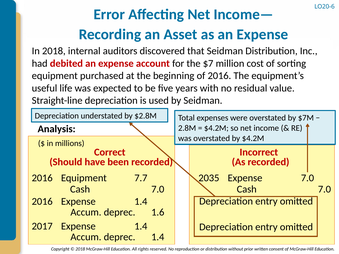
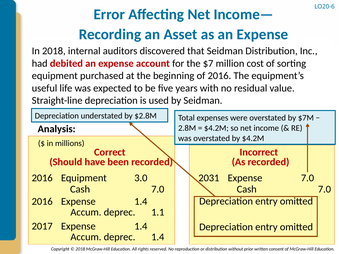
2035: 2035 -> 2031 (209, 178)
7.7: 7.7 -> 3.0 (141, 178)
1.6: 1.6 -> 1.1 (158, 212)
